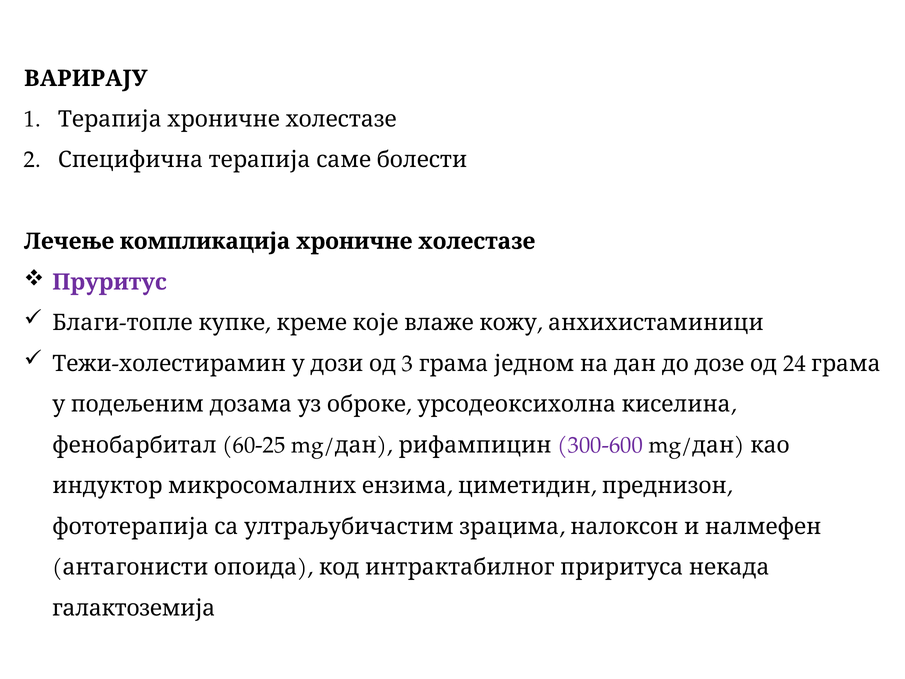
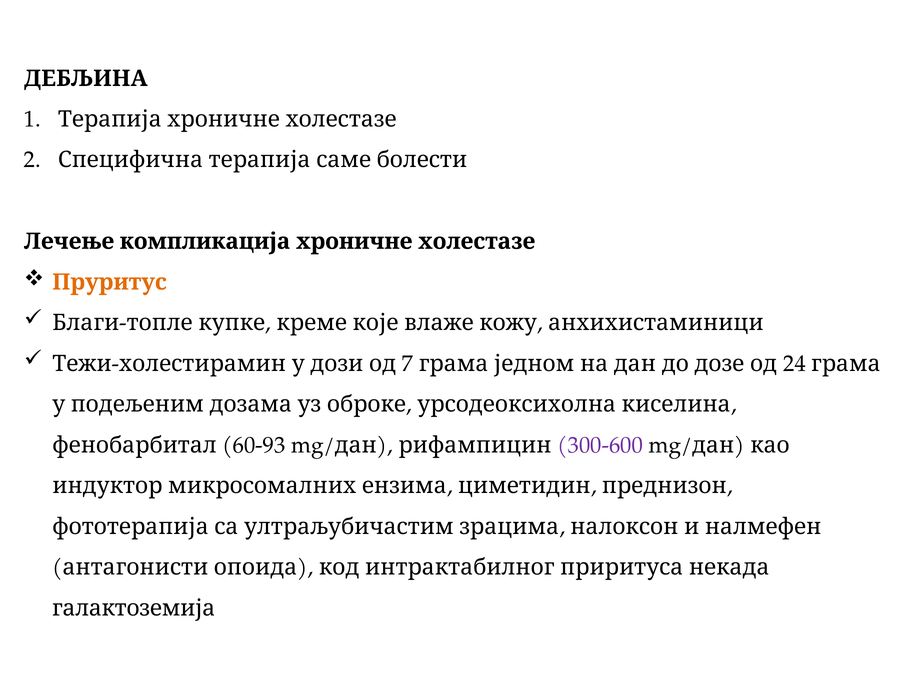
ВАРИРАЈУ: ВАРИРАЈУ -> ДЕБЉИНА (86, 78)
Пруритус colour: purple -> orange (110, 282)
3: 3 -> 7 (408, 363)
60-25: 60-25 -> 60-93 (254, 445)
